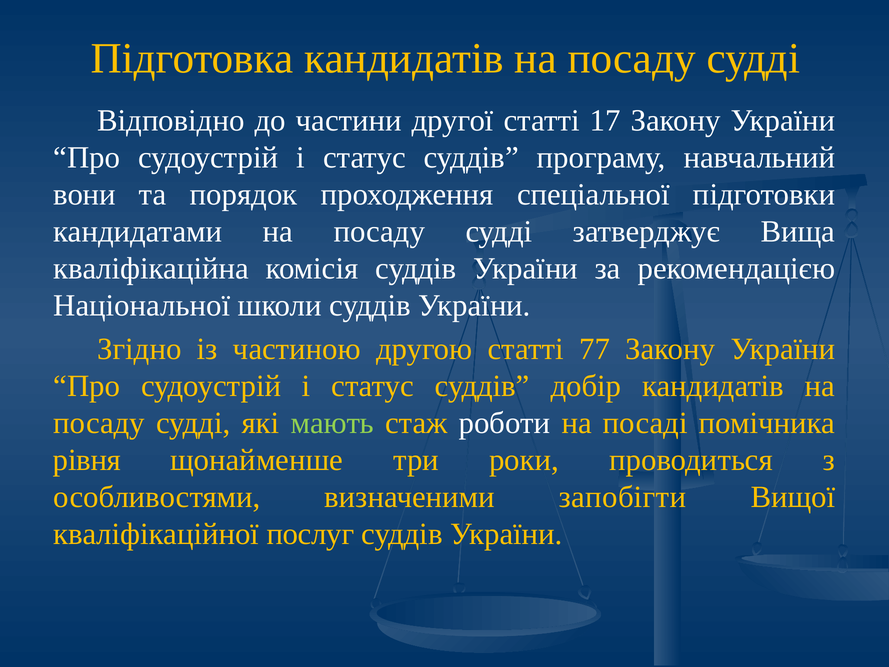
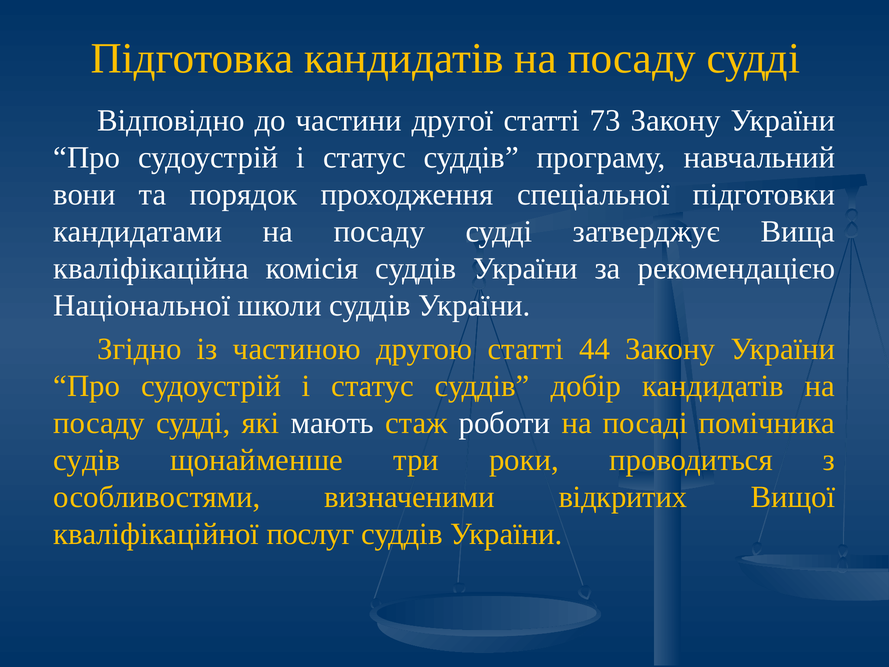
17: 17 -> 73 (605, 121)
77: 77 -> 44 (595, 349)
мають colour: light green -> white (332, 423)
рівня: рівня -> судів (87, 460)
запобігти: запобігти -> відкритих (623, 497)
